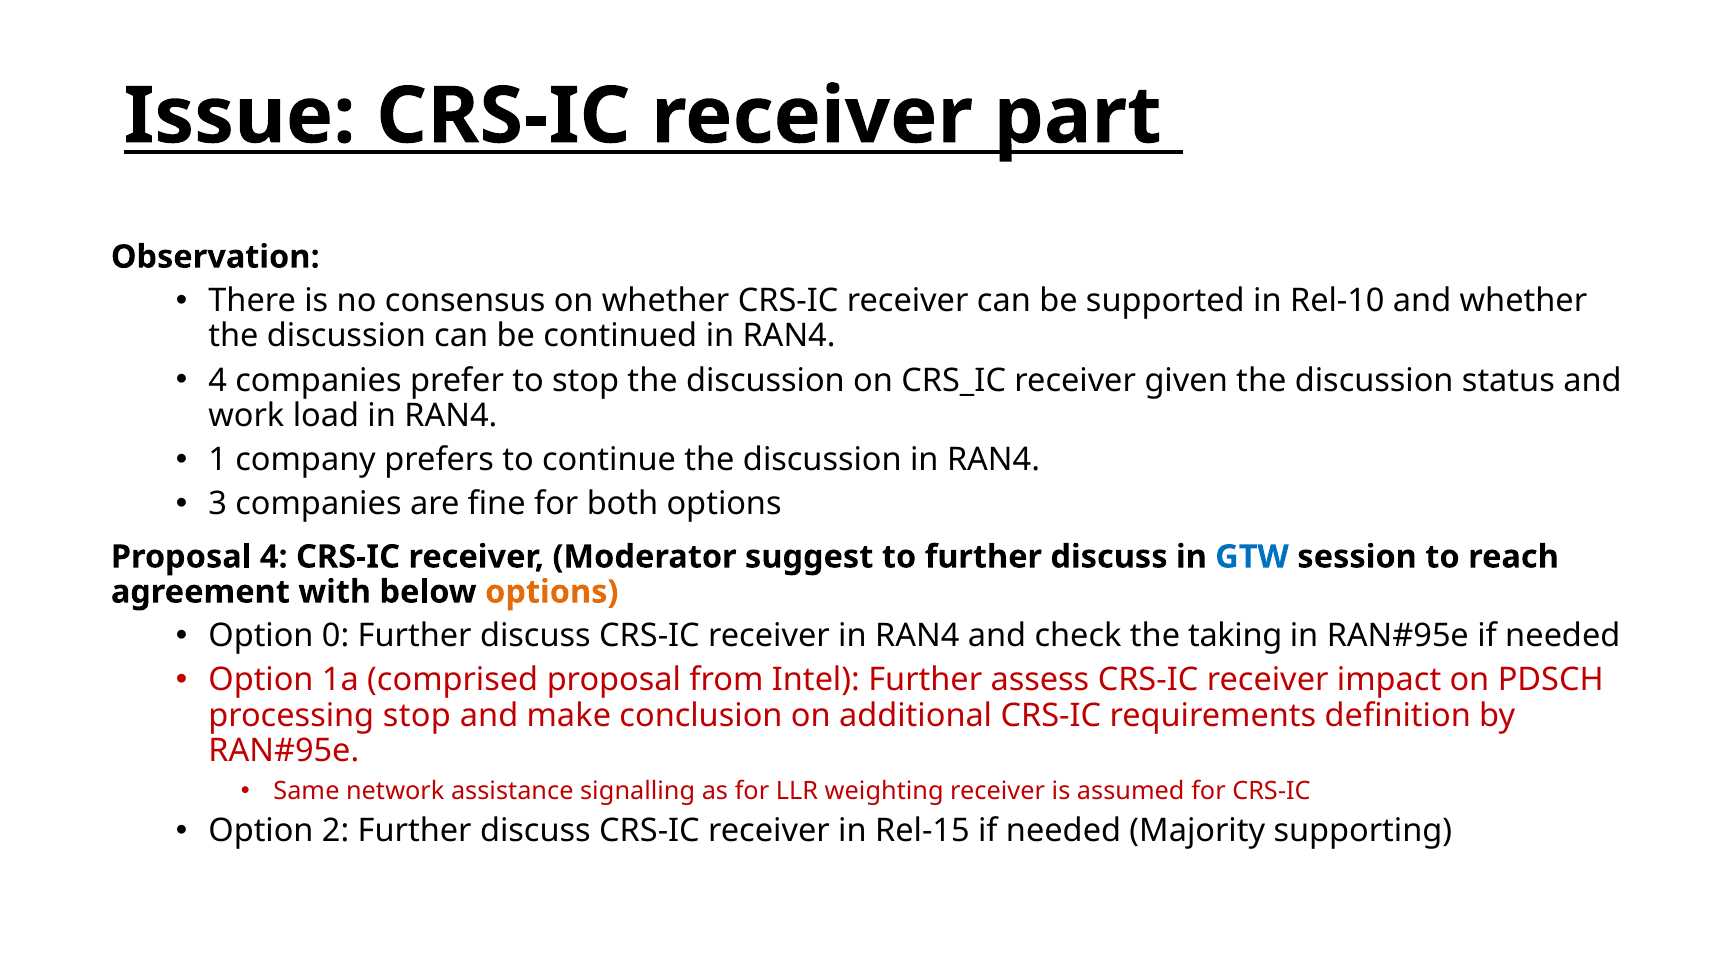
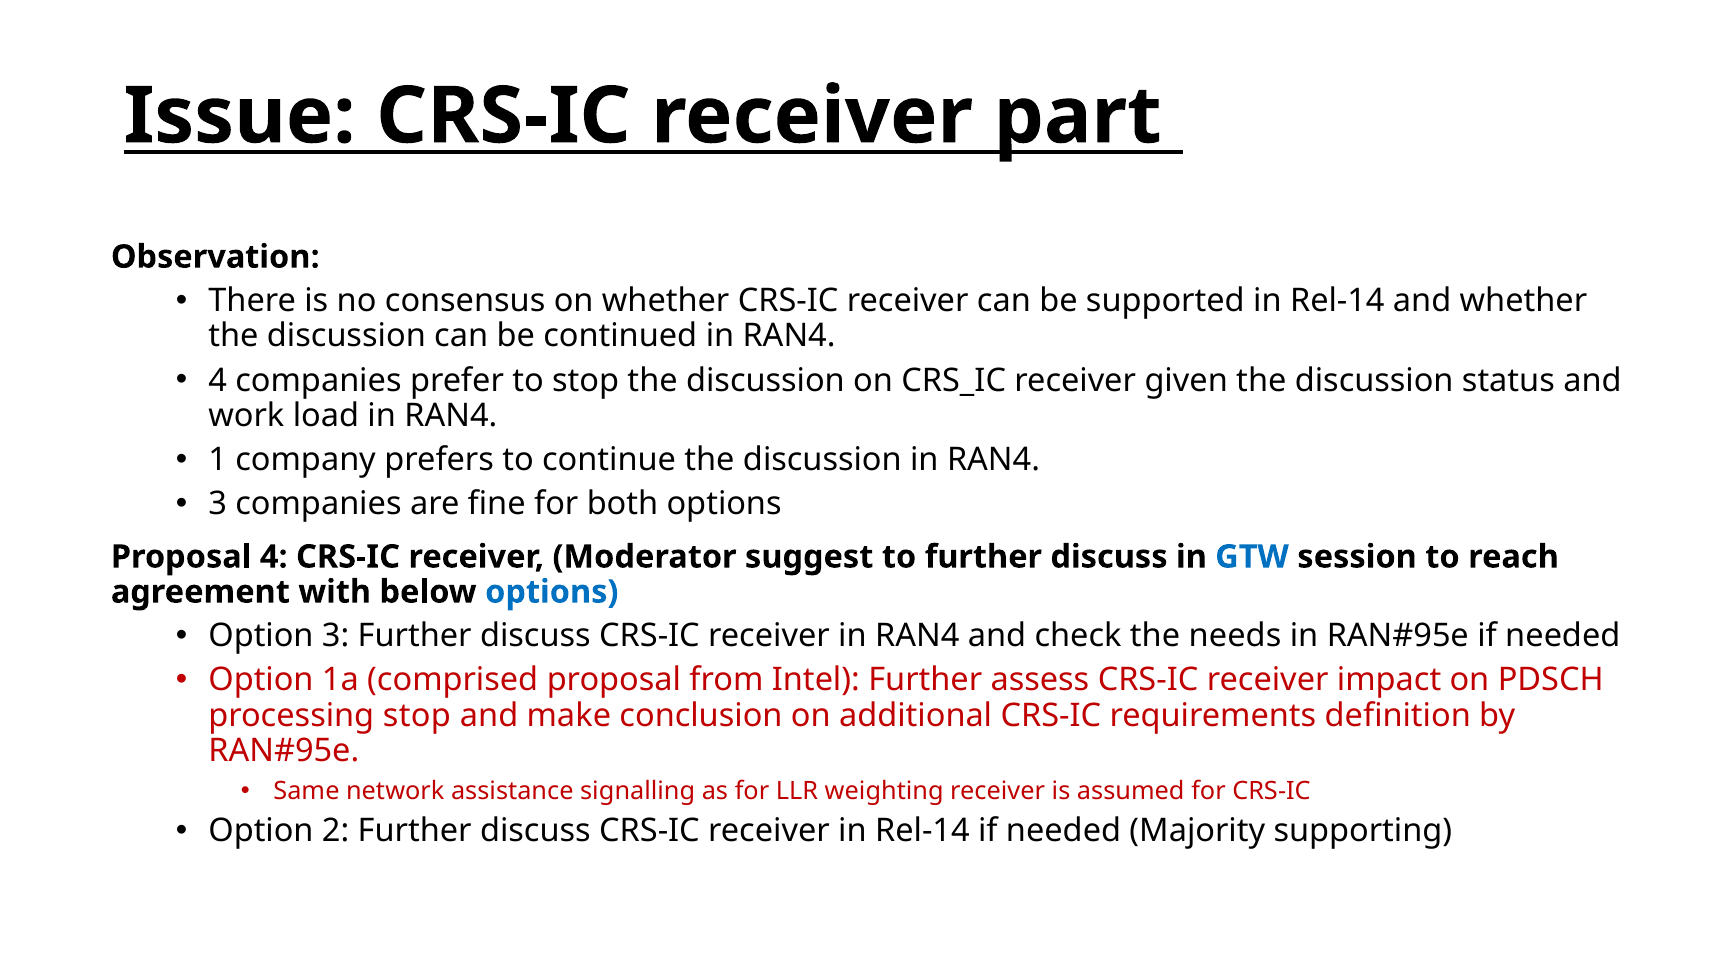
supported in Rel-10: Rel-10 -> Rel-14 (1337, 301)
options colour: orange -> blue (552, 592)
Option 0: 0 -> 3 (336, 636)
taking: taking -> needs (1235, 636)
receiver in Rel-15: Rel-15 -> Rel-14 (922, 831)
